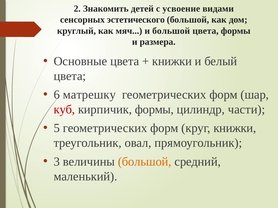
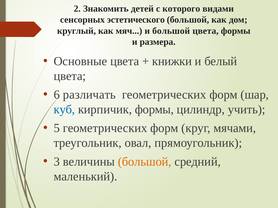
усвоение: усвоение -> которого (181, 9)
матрешку: матрешку -> различать (89, 95)
куб colour: red -> blue (64, 110)
части: части -> учить (247, 110)
круг книжки: книжки -> мячами (235, 128)
